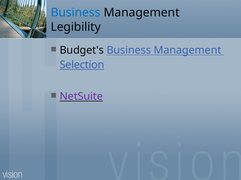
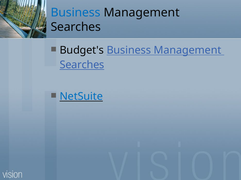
Legibility: Legibility -> Searches (76, 27)
Selection: Selection -> Searches (82, 65)
NetSuite colour: purple -> blue (81, 97)
